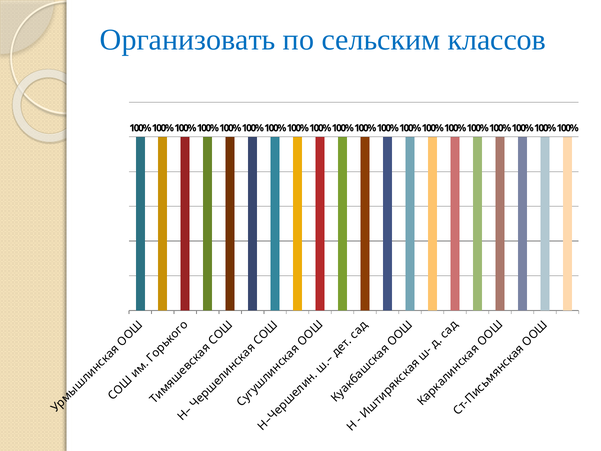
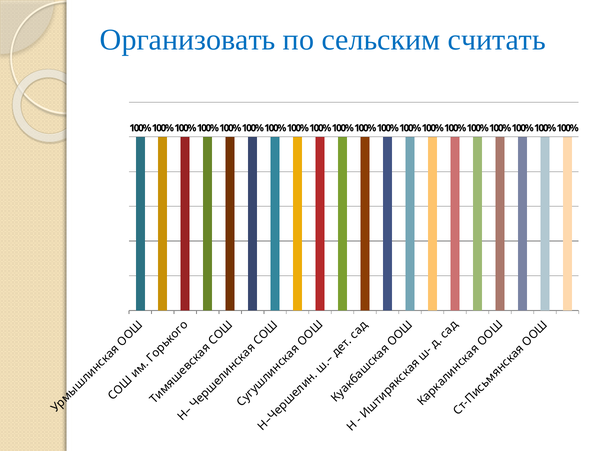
классов: классов -> считать (497, 40)
